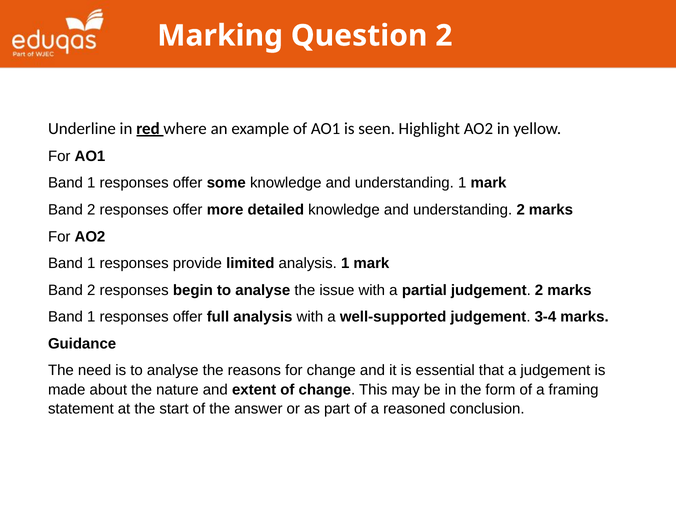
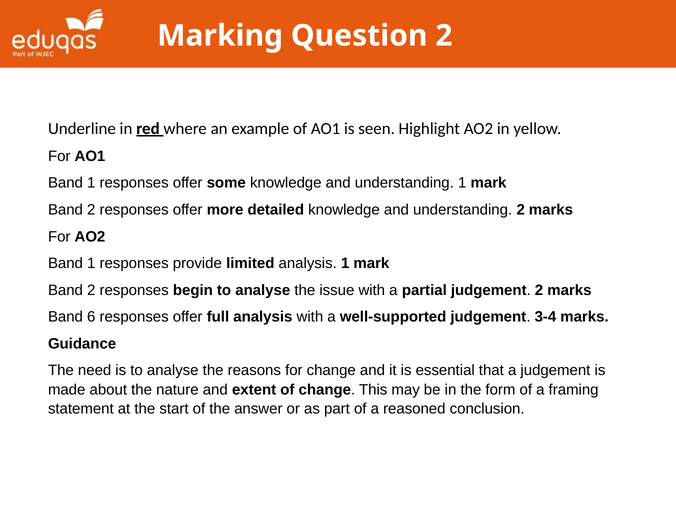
1: 1 -> 6 (91, 317)
